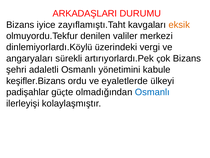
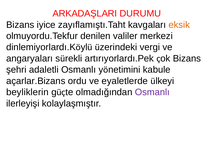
keşifler.Bizans: keşifler.Bizans -> açarlar.Bizans (36, 81)
padişahlar: padişahlar -> beyliklerin (27, 92)
Osmanlı colour: blue -> purple (152, 92)
